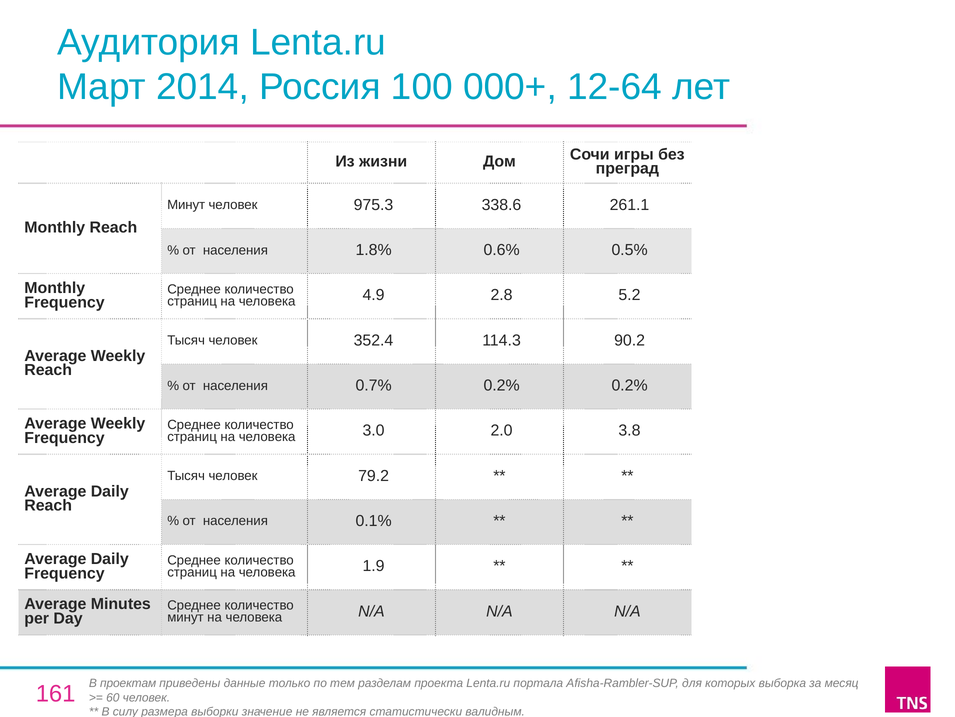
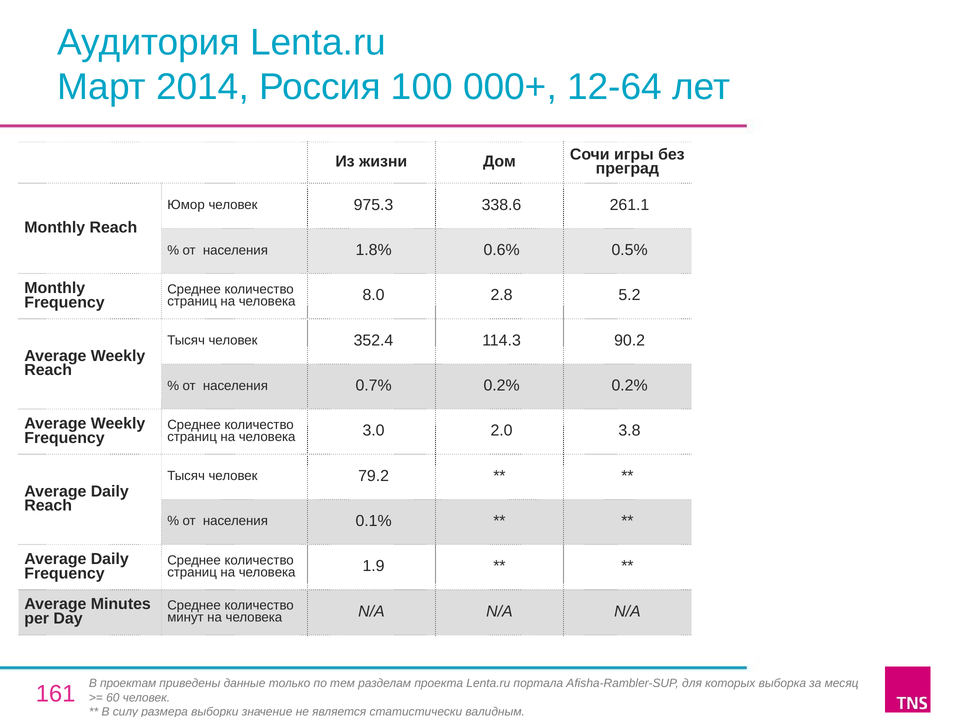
Минут: Минут -> Юмор (186, 205)
4.9: 4.9 -> 8.0 (374, 295)
